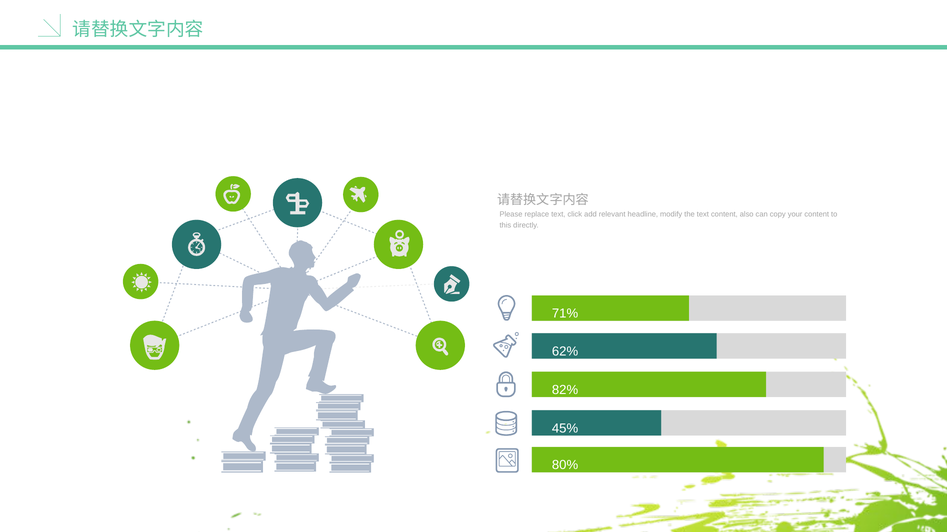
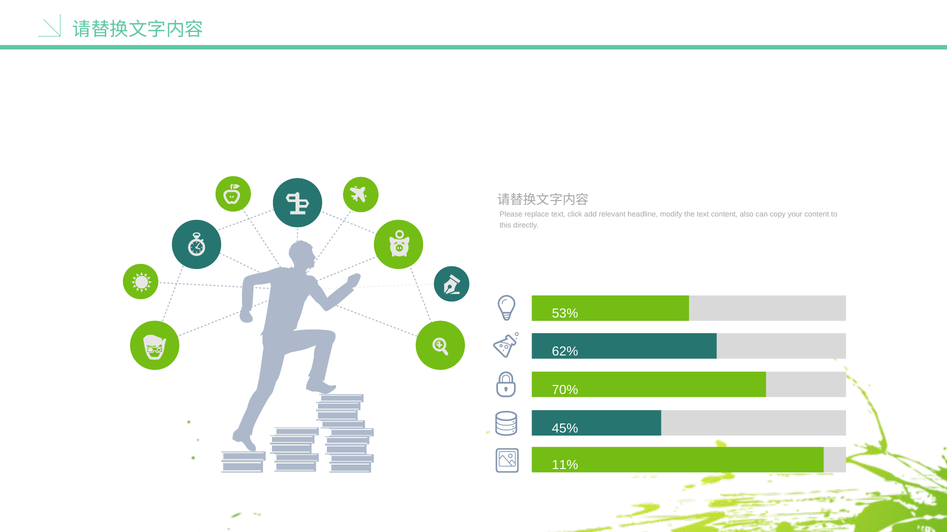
71%: 71% -> 53% (565, 314)
82%: 82% -> 70% (565, 390)
80%: 80% -> 11% (565, 466)
